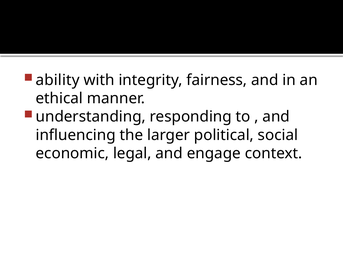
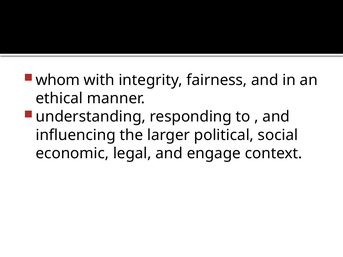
ability: ability -> whom (58, 80)
